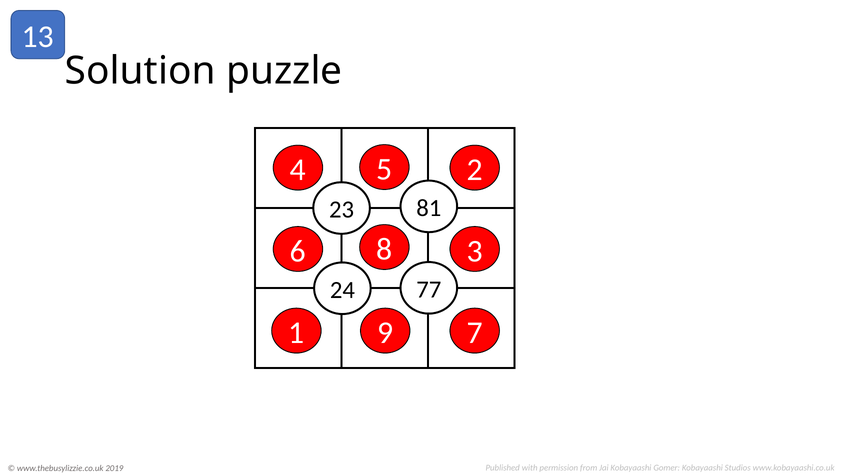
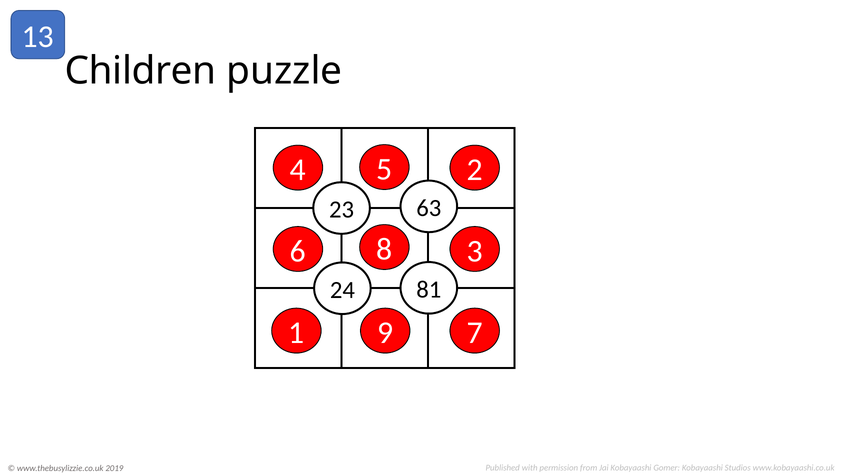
Solution: Solution -> Children (141, 71)
81: 81 -> 63 (429, 208)
77: 77 -> 81 (429, 290)
